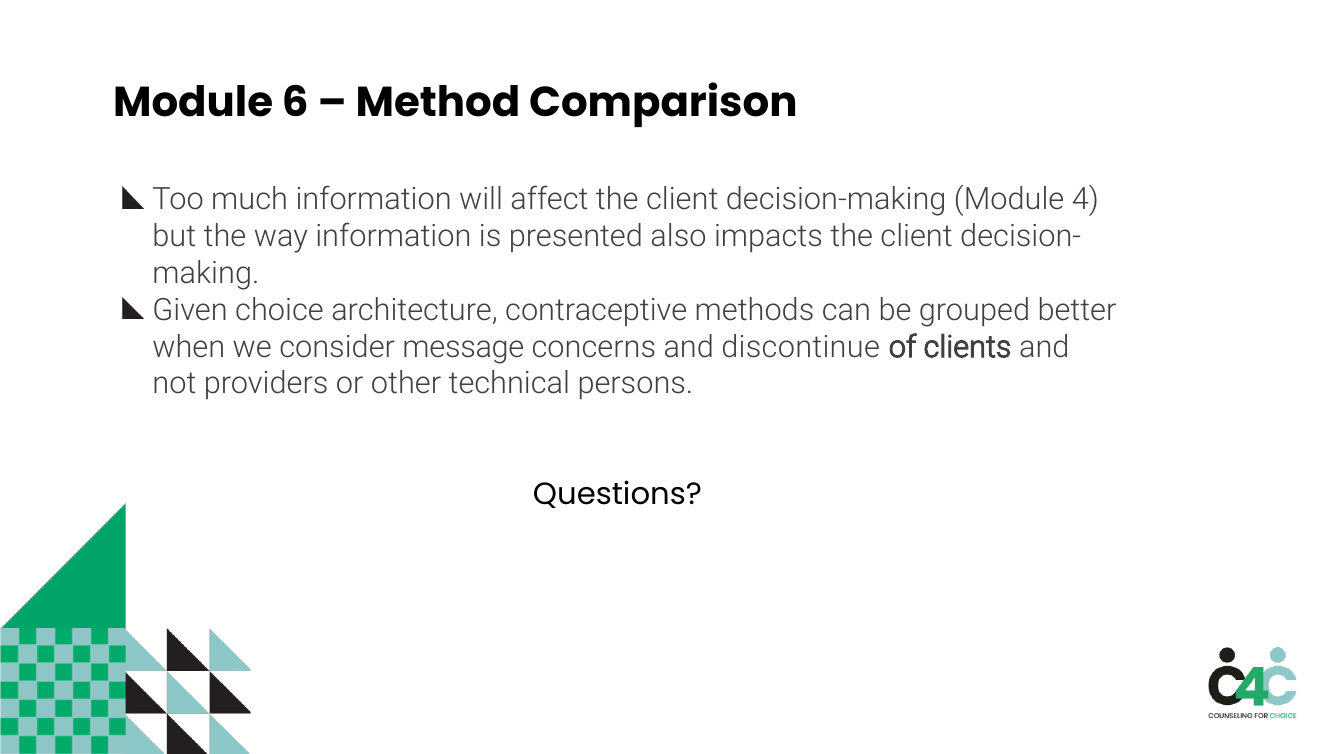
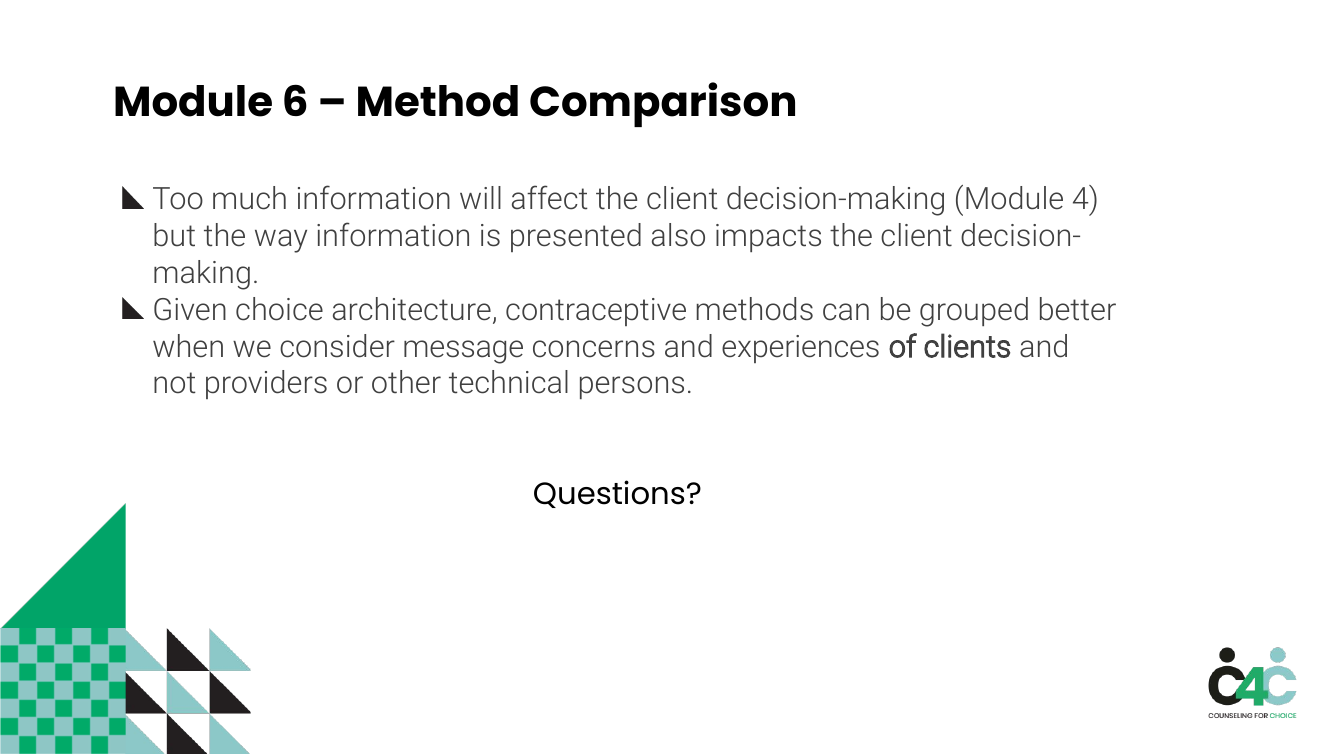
discontinue: discontinue -> experiences (801, 347)
